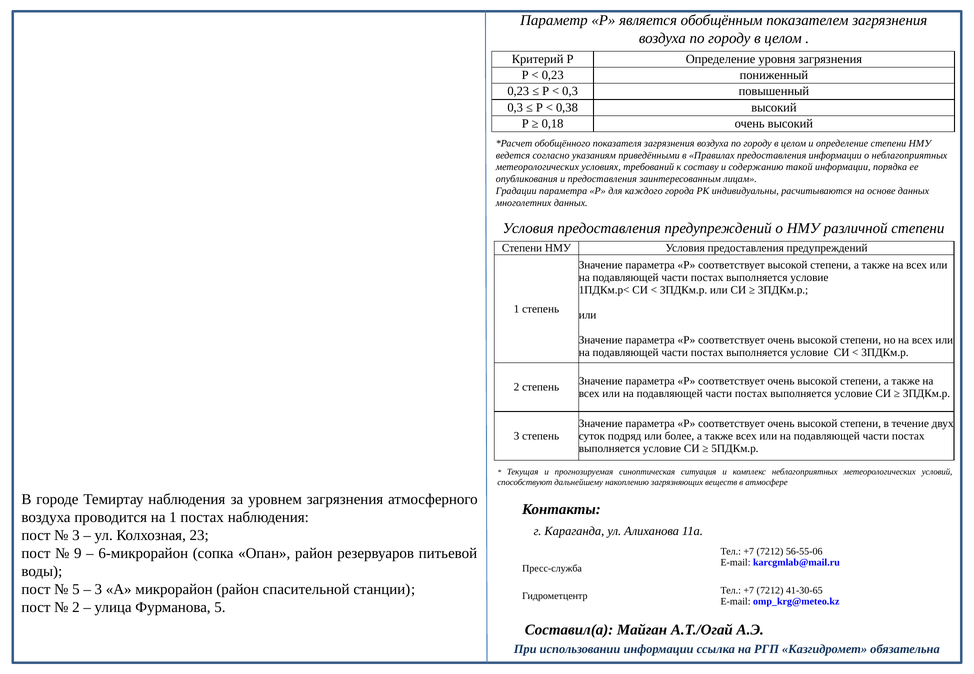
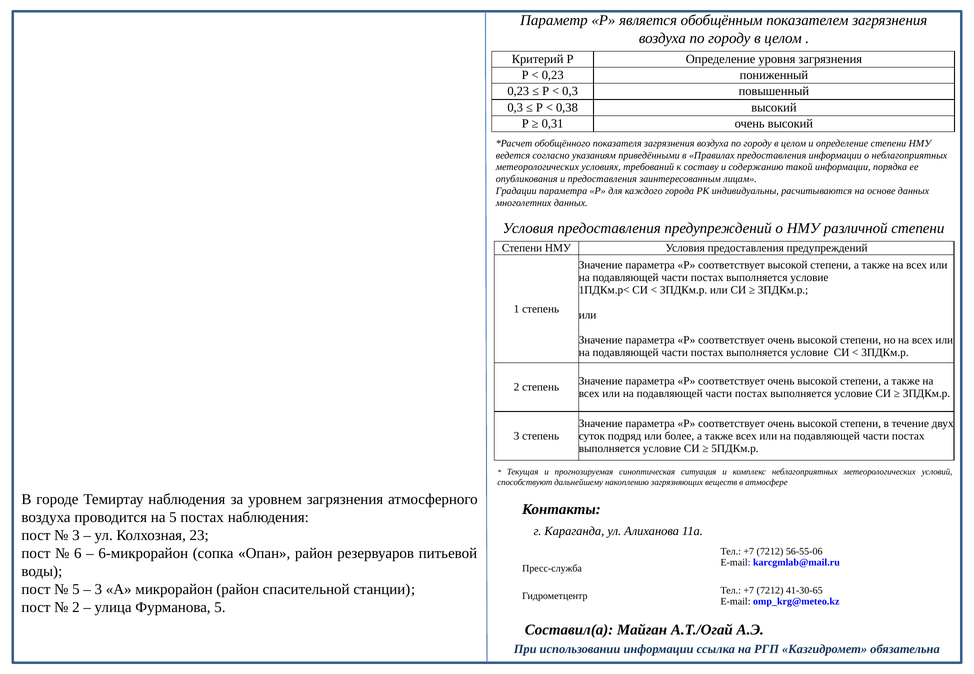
0,18: 0,18 -> 0,31 (553, 124)
на 1: 1 -> 5 (173, 518)
9: 9 -> 6 (78, 553)
